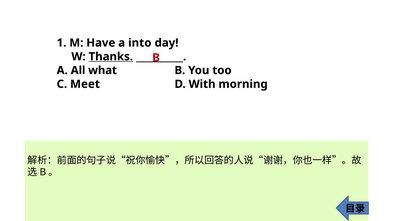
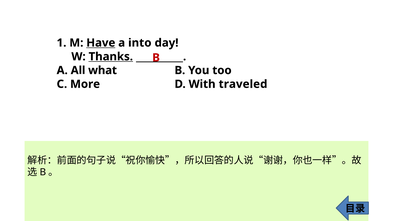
Have underline: none -> present (101, 43)
Meet: Meet -> More (85, 84)
morning: morning -> traveled (243, 84)
